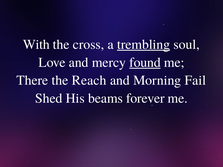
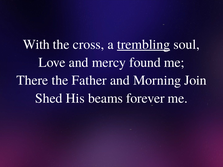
found underline: present -> none (145, 62)
Reach: Reach -> Father (89, 80)
Fail: Fail -> Join (195, 80)
